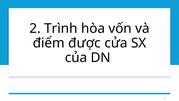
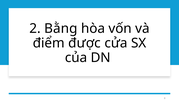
Trình: Trình -> Bằng (61, 28)
